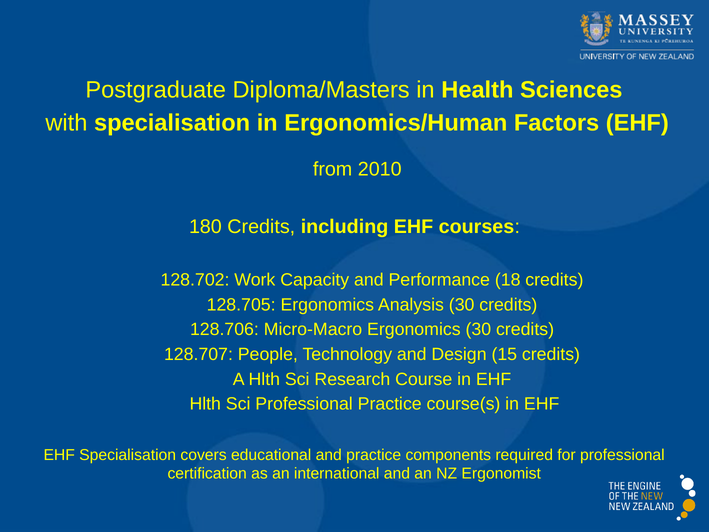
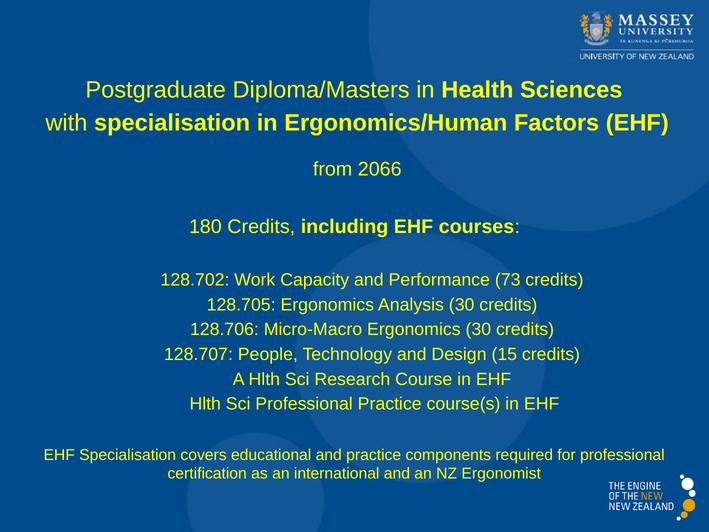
2010: 2010 -> 2066 (380, 169)
18: 18 -> 73 (508, 280)
